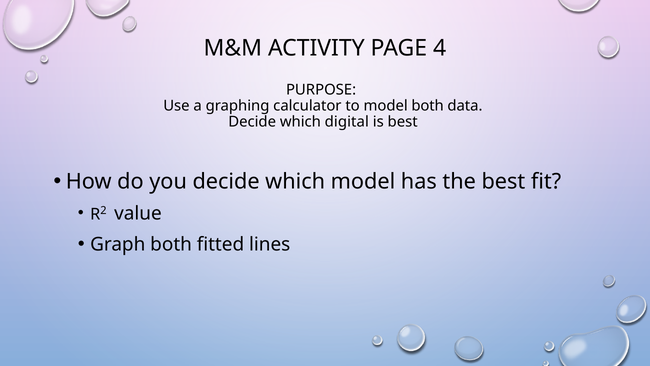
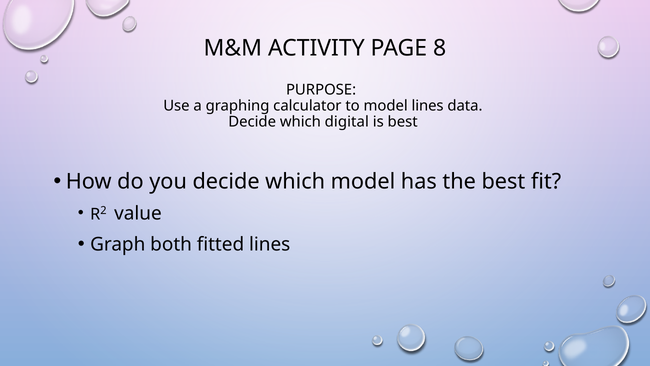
4: 4 -> 8 (440, 48)
model both: both -> lines (428, 106)
